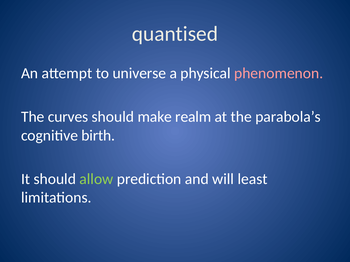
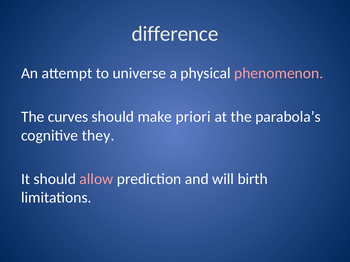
quantised: quantised -> difference (175, 34)
realm: realm -> priori (193, 117)
birth: birth -> they (98, 136)
allow colour: light green -> pink (96, 179)
least: least -> birth (253, 179)
